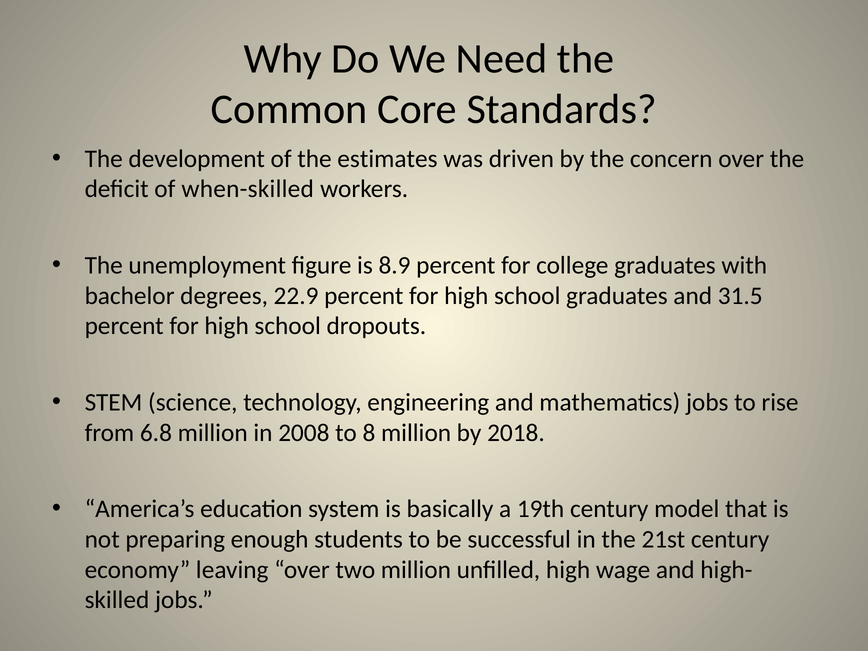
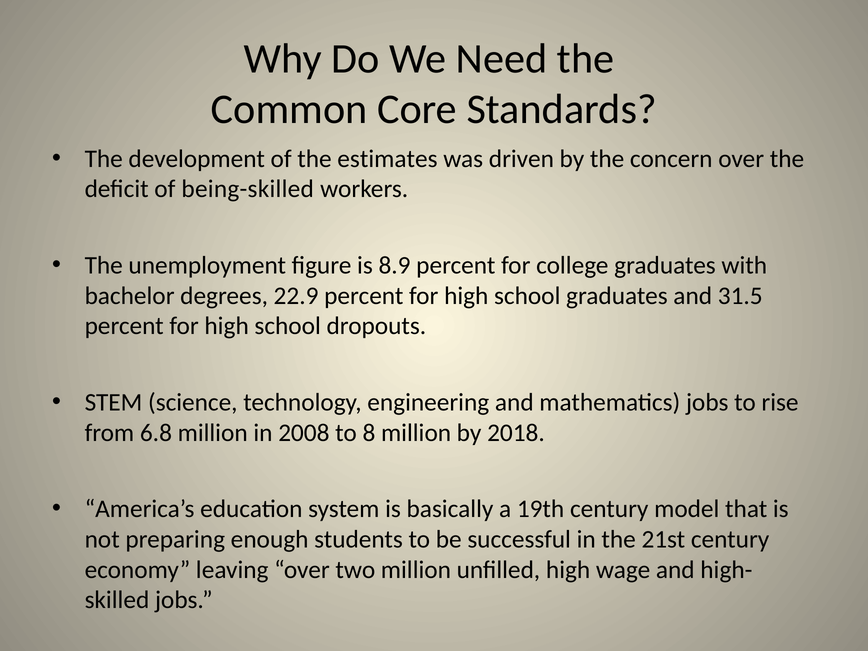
when-skilled: when-skilled -> being-skilled (248, 189)
